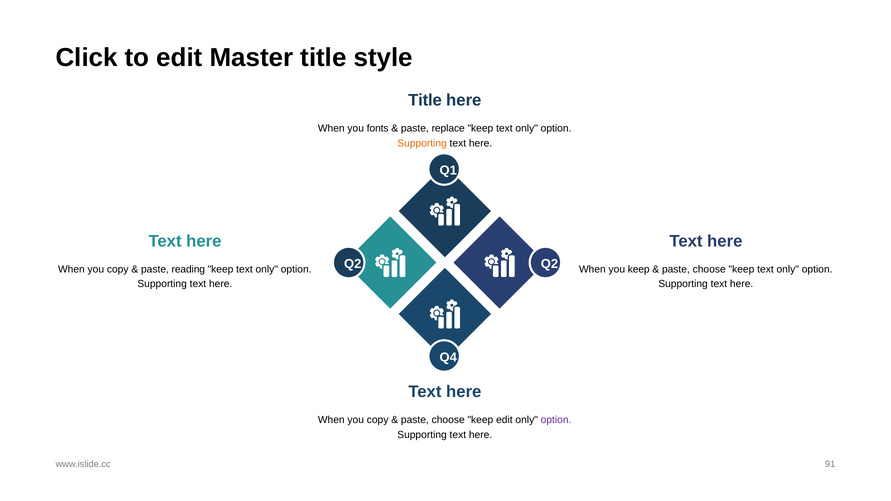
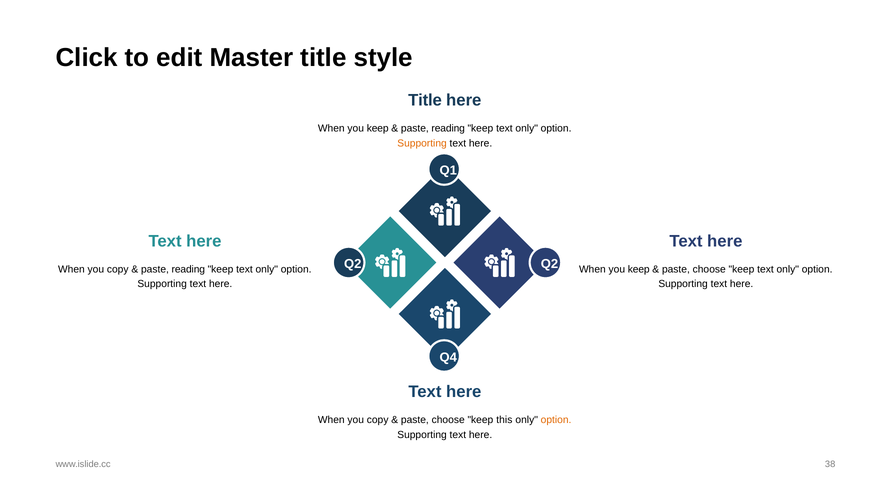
fonts: fonts -> keep (378, 128)
replace: replace -> reading (448, 128)
keep edit: edit -> this (504, 420)
option colour: purple -> orange (556, 420)
91: 91 -> 38 (830, 464)
